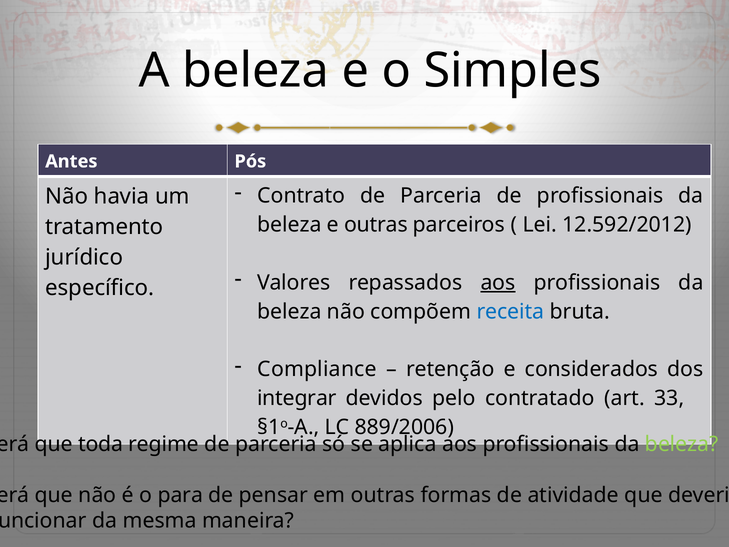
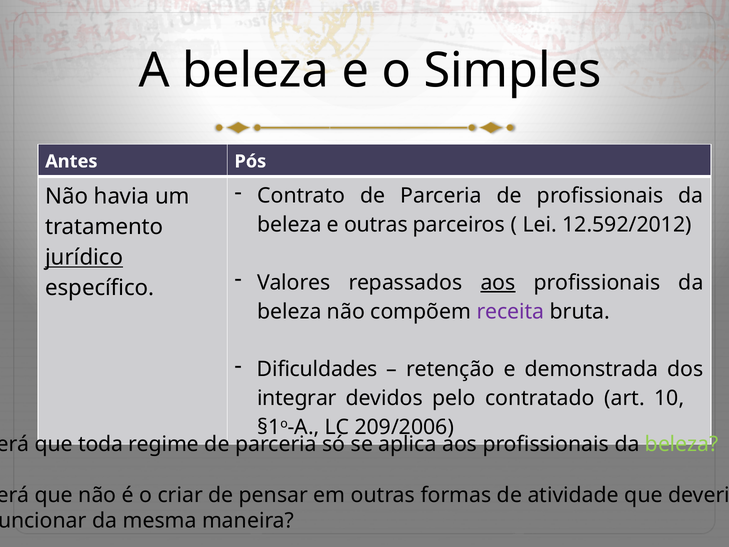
jurídico underline: none -> present (84, 257)
receita colour: blue -> purple (510, 311)
Compliance: Compliance -> Dificuldades (317, 369)
considerados: considerados -> demonstrada (592, 369)
33: 33 -> 10 (669, 398)
889/2006: 889/2006 -> 209/2006 (404, 427)
para: para -> criar (180, 495)
